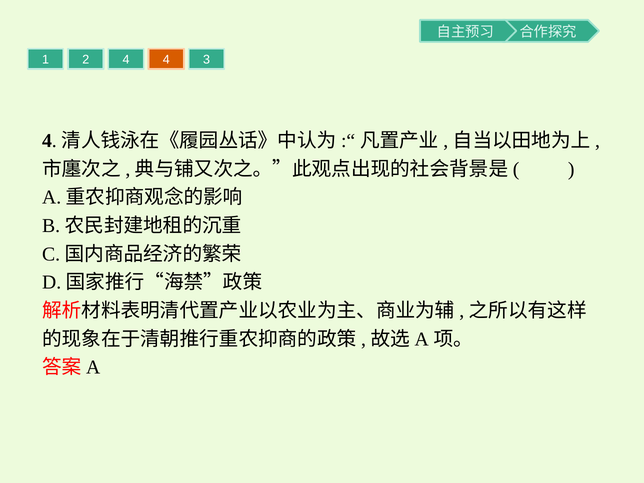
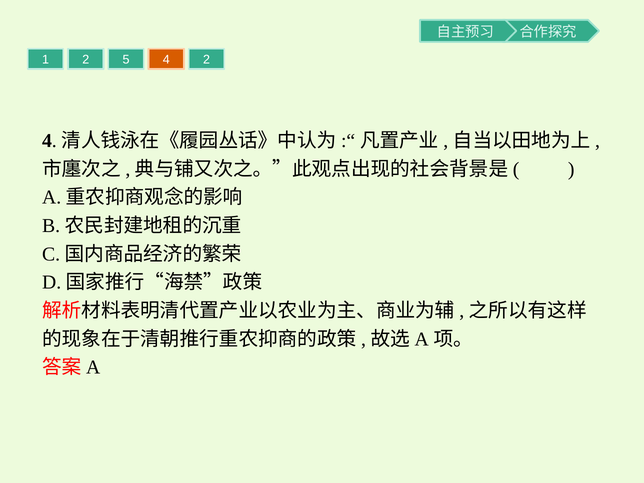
2 4: 4 -> 5 (126, 60)
4 3: 3 -> 2 (207, 60)
